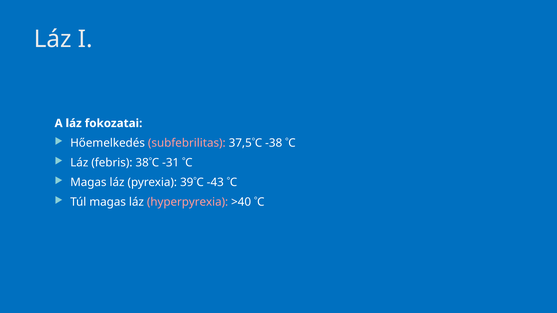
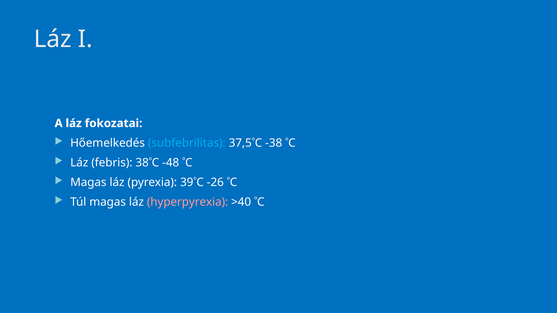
subfebrilitas colour: pink -> light blue (187, 143)
-31: -31 -> -48 (171, 163)
-43: -43 -> -26 (215, 183)
